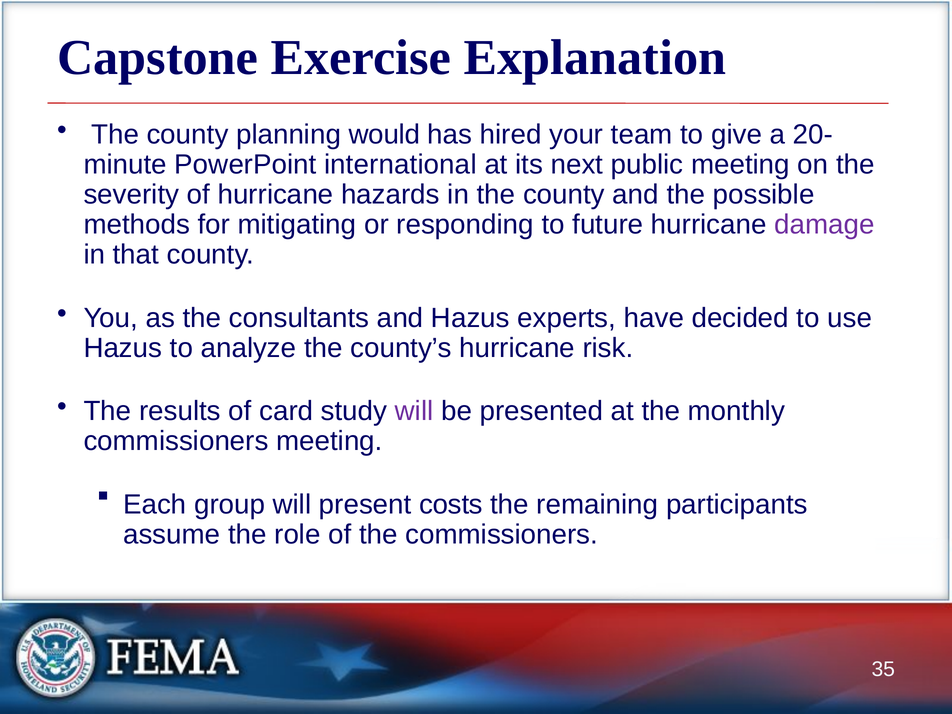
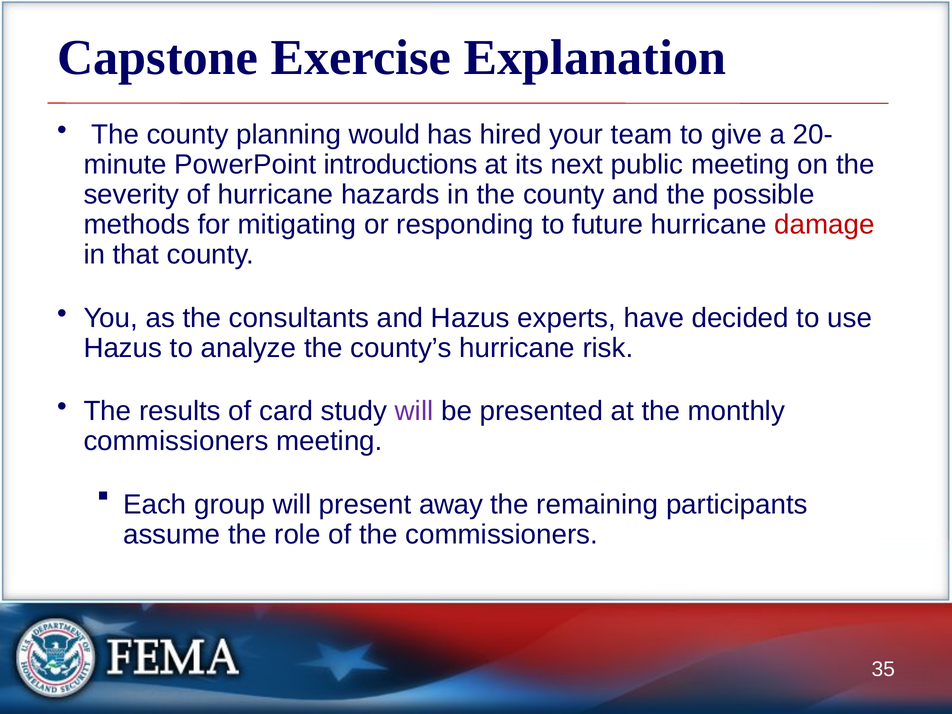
international: international -> introductions (401, 165)
damage colour: purple -> red (824, 225)
costs: costs -> away (451, 504)
